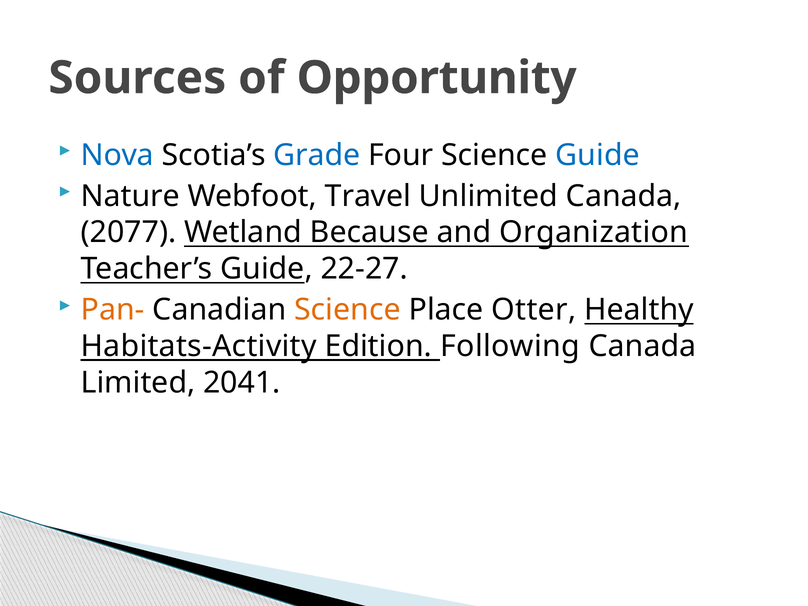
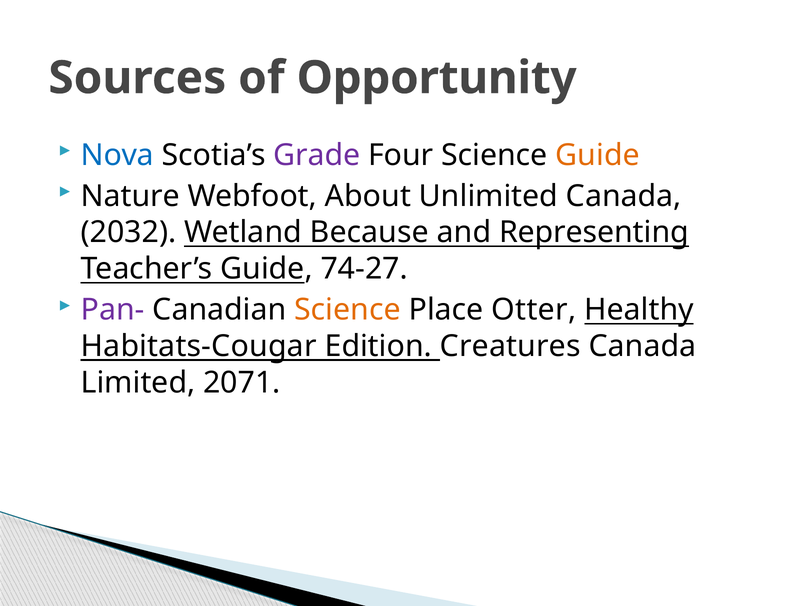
Grade colour: blue -> purple (317, 155)
Guide colour: blue -> orange (598, 155)
Travel: Travel -> About (368, 196)
2077: 2077 -> 2032 (128, 232)
Organization: Organization -> Representing (594, 232)
22-27: 22-27 -> 74-27 (364, 269)
Pan- colour: orange -> purple (113, 310)
Habitats-Activity: Habitats-Activity -> Habitats-Cougar (199, 346)
Following: Following -> Creatures (510, 346)
2041: 2041 -> 2071 (242, 383)
